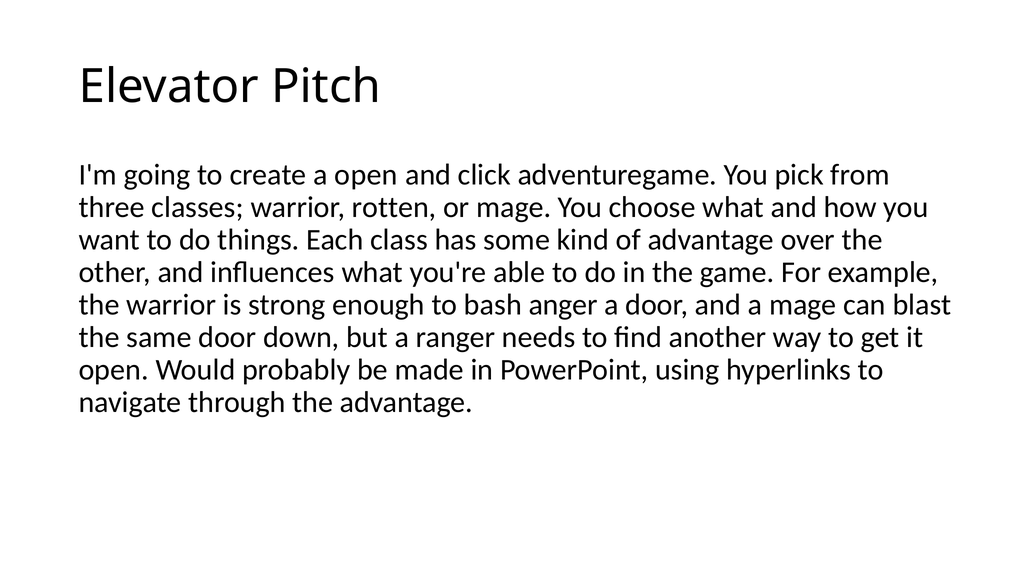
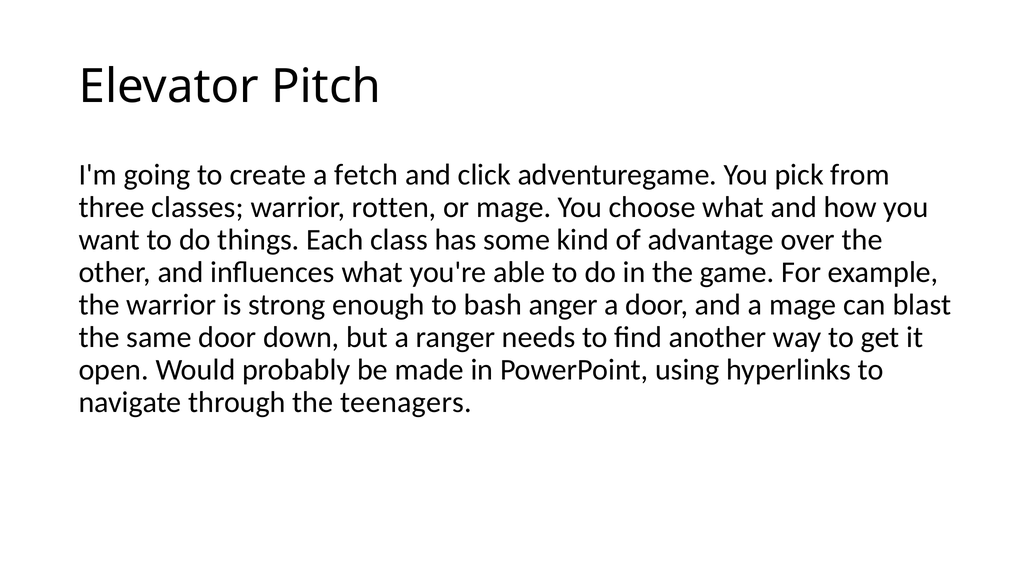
a open: open -> fetch (366, 175)
the advantage: advantage -> teenagers (406, 402)
